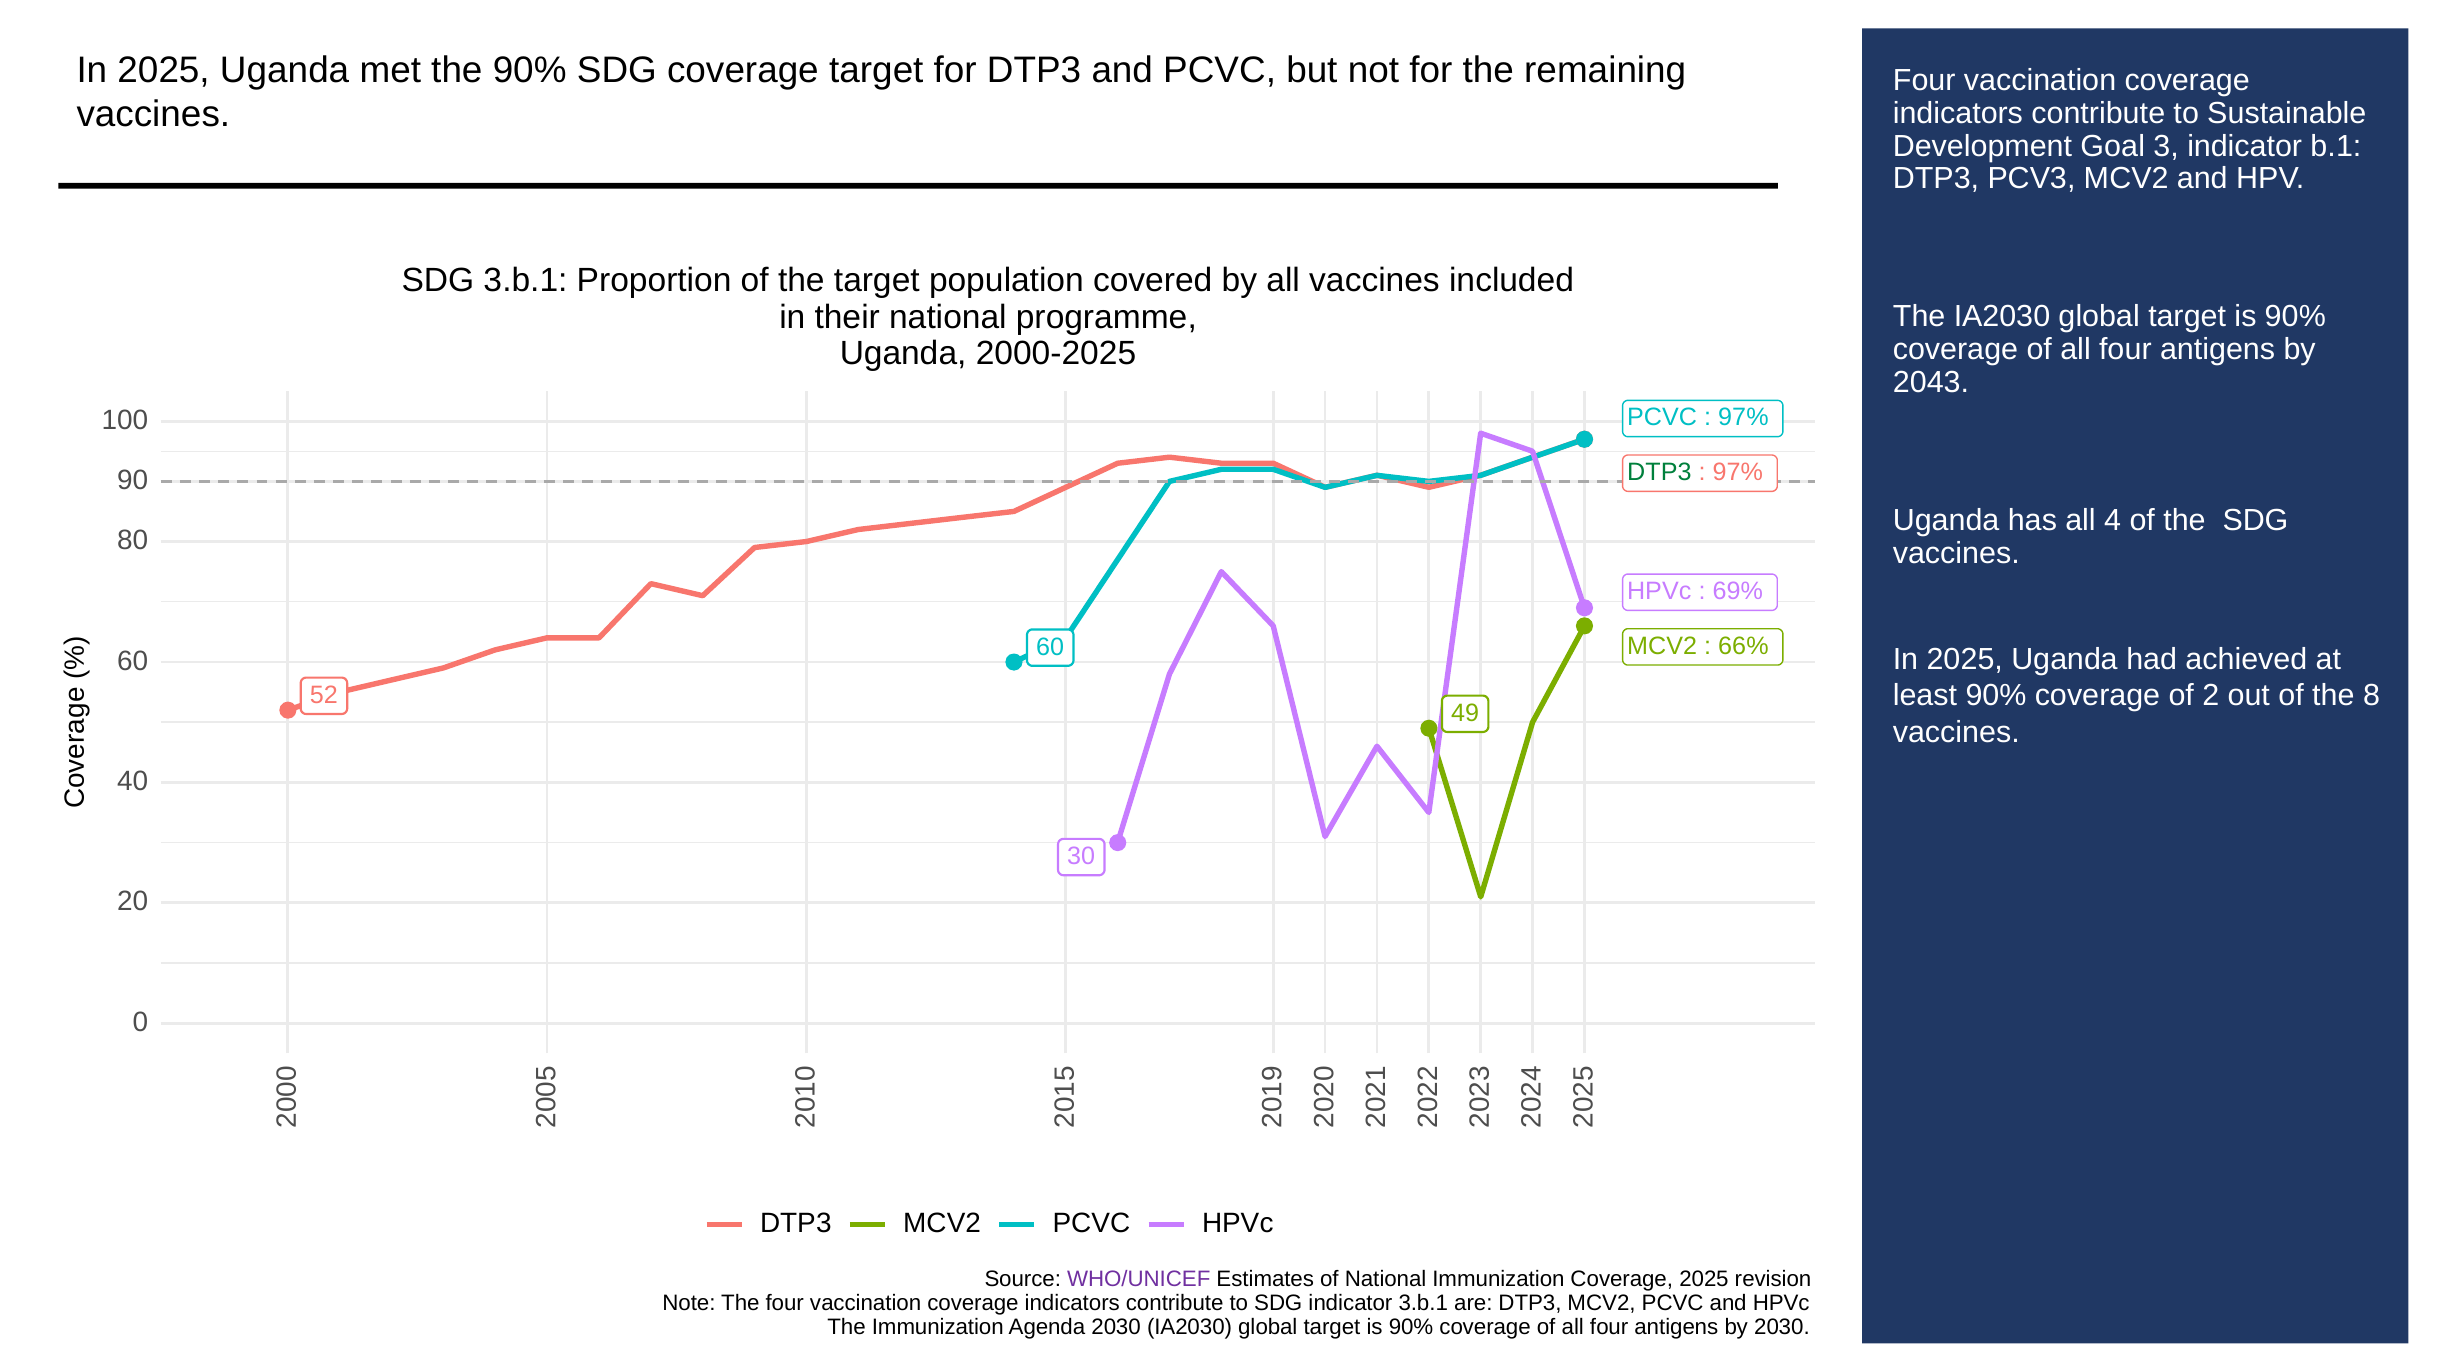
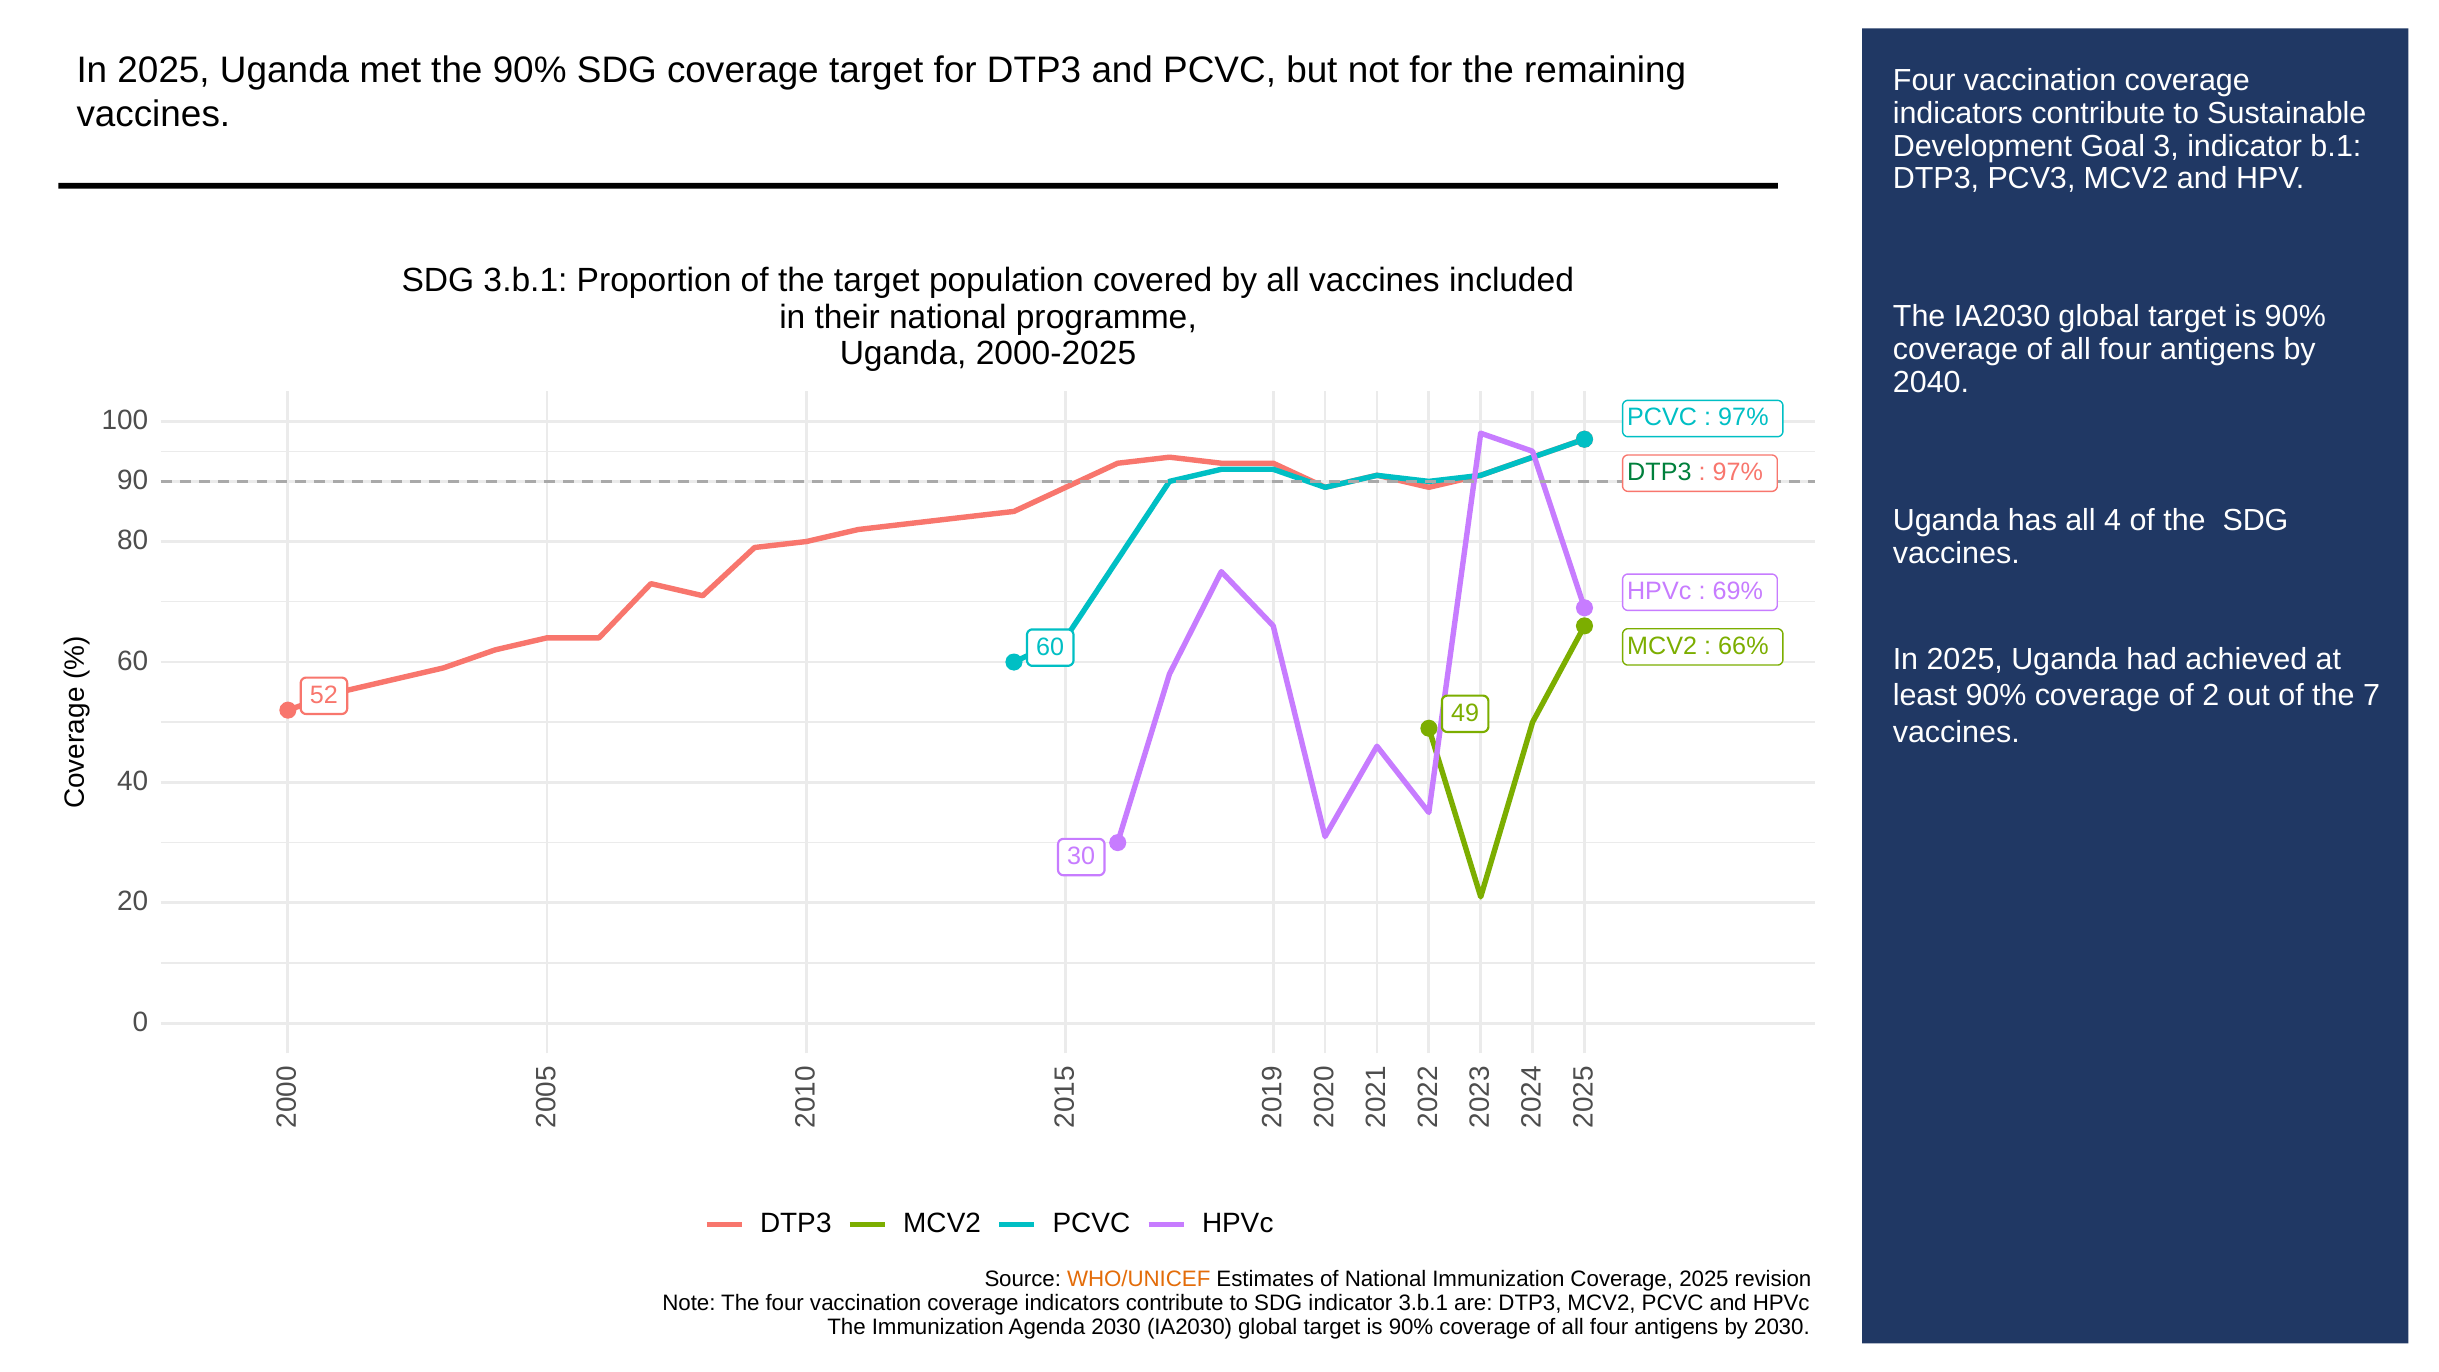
2043: 2043 -> 2040 (1931, 383)
8: 8 -> 7 (2371, 696)
WHO/UNICEF colour: purple -> orange (1139, 1279)
